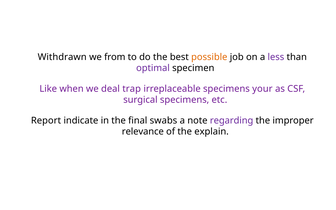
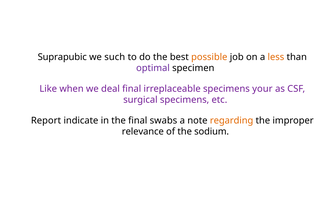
Withdrawn: Withdrawn -> Suprapubic (62, 57)
from: from -> such (115, 57)
less colour: purple -> orange (276, 57)
deal trap: trap -> final (132, 89)
regarding colour: purple -> orange (232, 120)
explain: explain -> sodium (212, 132)
